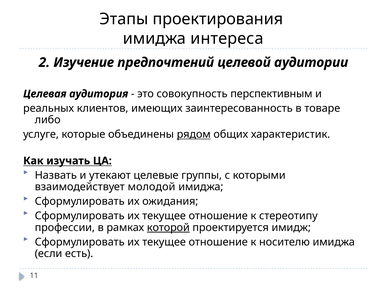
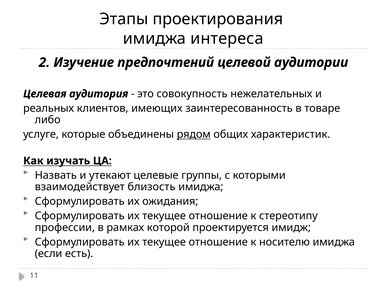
перспективным: перспективным -> нежелательных (271, 94)
молодой: молодой -> близость (152, 187)
которой underline: present -> none (168, 228)
